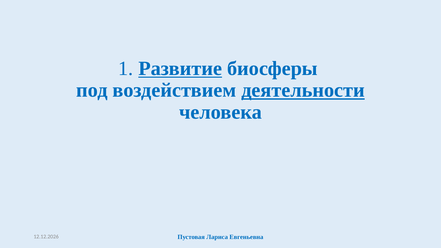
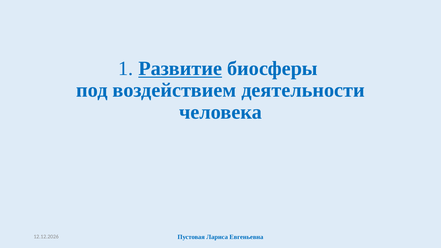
деятельности underline: present -> none (303, 90)
